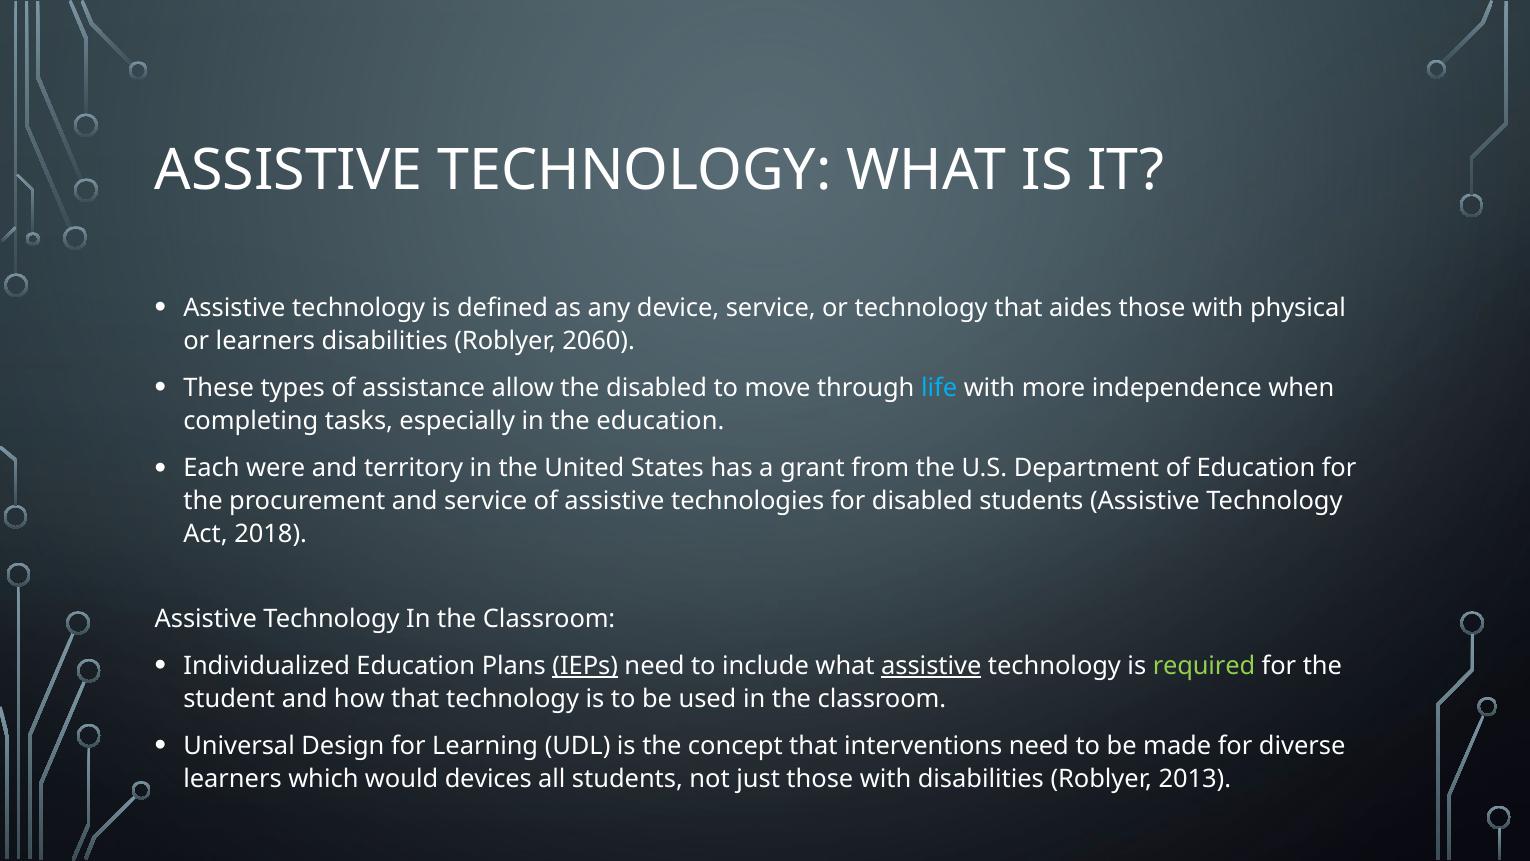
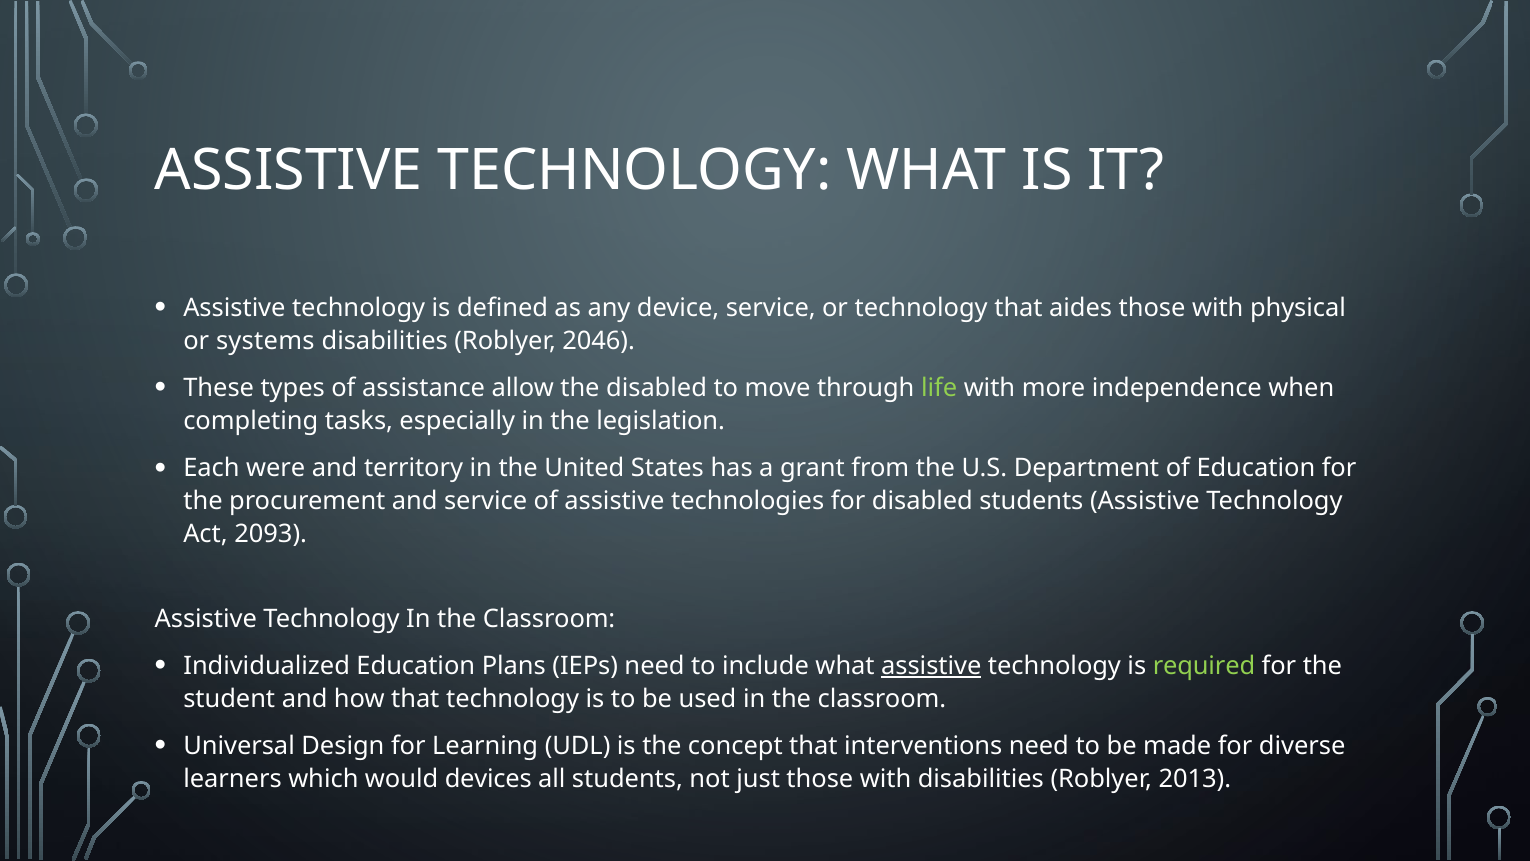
or learners: learners -> systems (265, 341)
2060: 2060 -> 2046 (599, 341)
life colour: light blue -> light green (939, 388)
the education: education -> legislation (661, 421)
2018: 2018 -> 2093 (271, 534)
IEPs underline: present -> none (585, 666)
